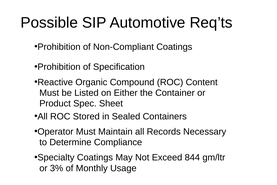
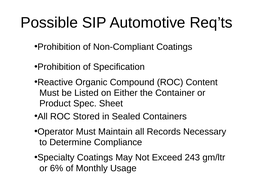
844: 844 -> 243 (192, 157)
3%: 3% -> 6% (57, 168)
